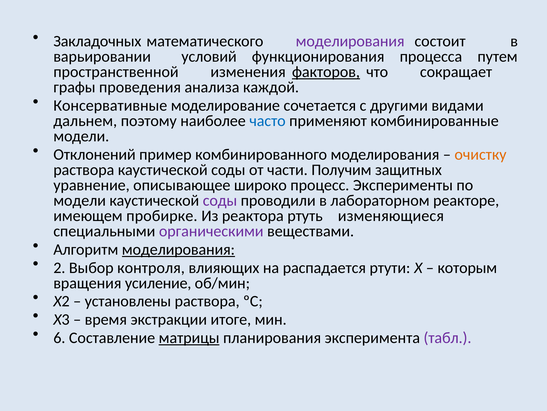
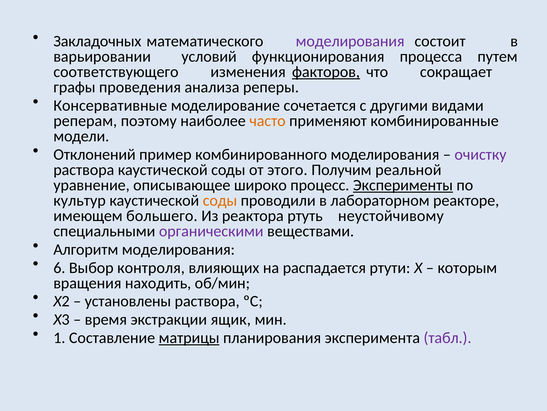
пространственной: пространственной -> соответствующего (116, 72)
каждой: каждой -> реперы (271, 87)
дальнем: дальнем -> реперам (85, 121)
часто colour: blue -> orange (268, 121)
очистку colour: orange -> purple (481, 154)
части: части -> этого (287, 170)
защитных: защитных -> реальной (408, 170)
Эксперименты underline: none -> present (403, 185)
модели: модели -> культур (80, 200)
соды colour: purple -> orange (220, 200)
пробирке: пробирке -> большего (162, 216)
изменяющиеся: изменяющиеся -> неустойчивому (391, 216)
моделирования underline: present -> none (178, 249)
2: 2 -> 6 (59, 267)
усиление: усиление -> находить (158, 283)
итоге: итоге -> ящик (231, 319)
6: 6 -> 1 (59, 337)
